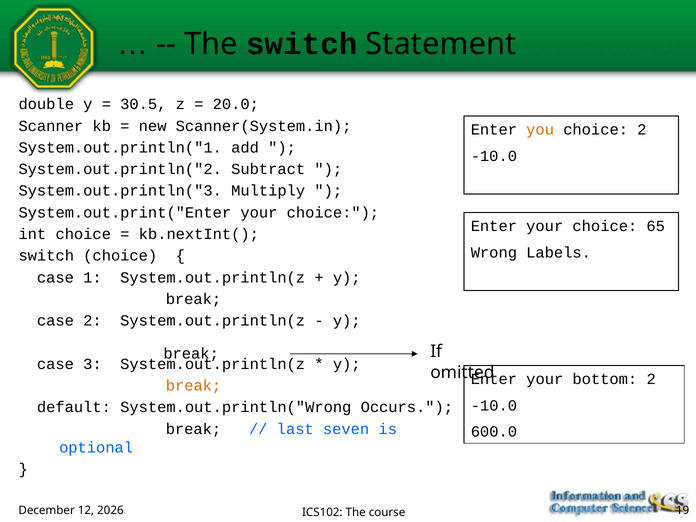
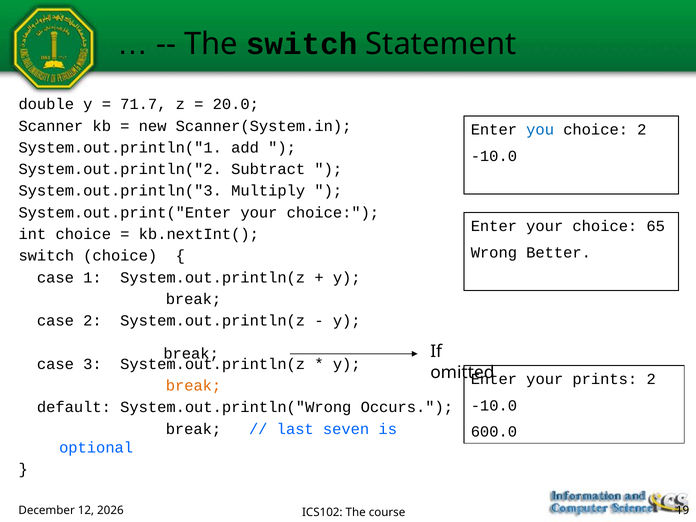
30.5: 30.5 -> 71.7 (143, 104)
you colour: orange -> blue (540, 130)
Labels: Labels -> Better (559, 253)
bottom: bottom -> prints (605, 379)
